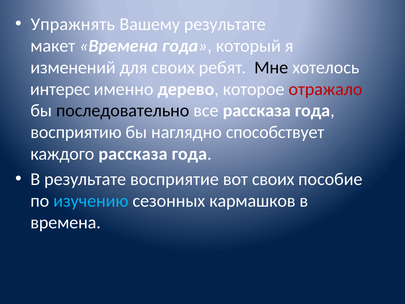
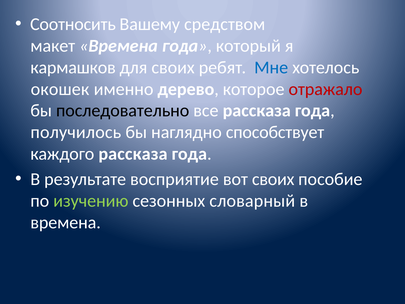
Упражнять: Упражнять -> Соотносить (73, 24)
Вашему результате: результате -> средством (225, 24)
изменений: изменений -> кармашков (73, 67)
Мне colour: black -> blue (271, 67)
интерес: интерес -> окошек (60, 89)
восприятию: восприятию -> получилось (76, 132)
изучению colour: light blue -> light green (91, 201)
кармашков: кармашков -> словарный (252, 201)
